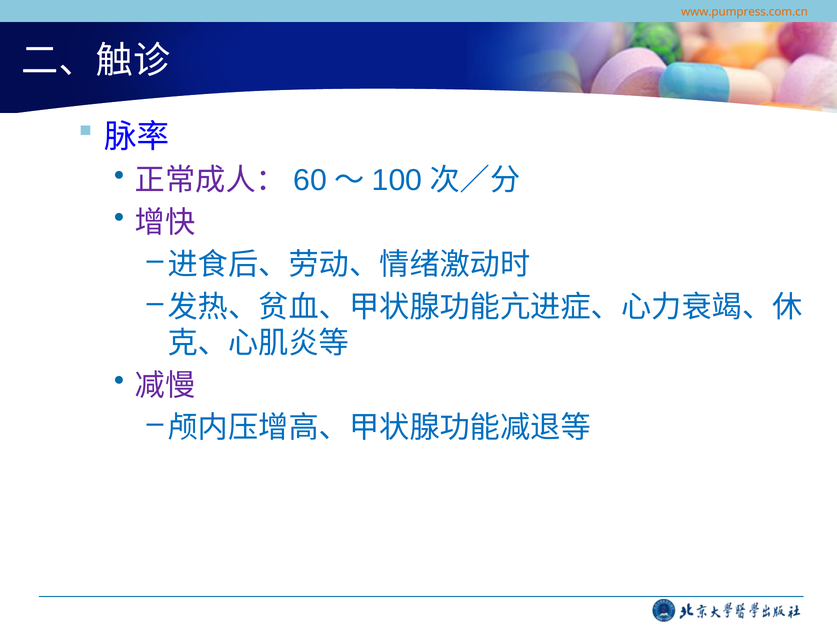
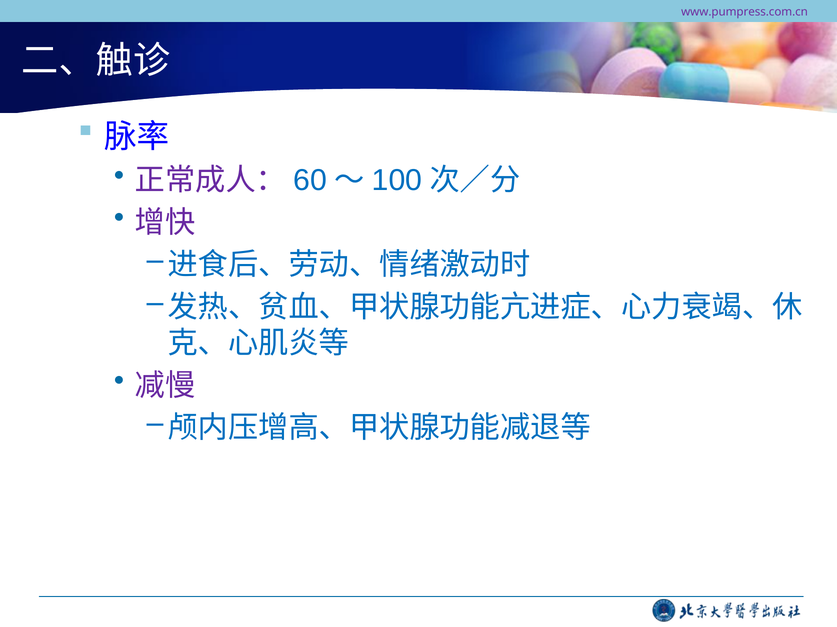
www.pumpress.com.cn colour: orange -> purple (745, 12)
